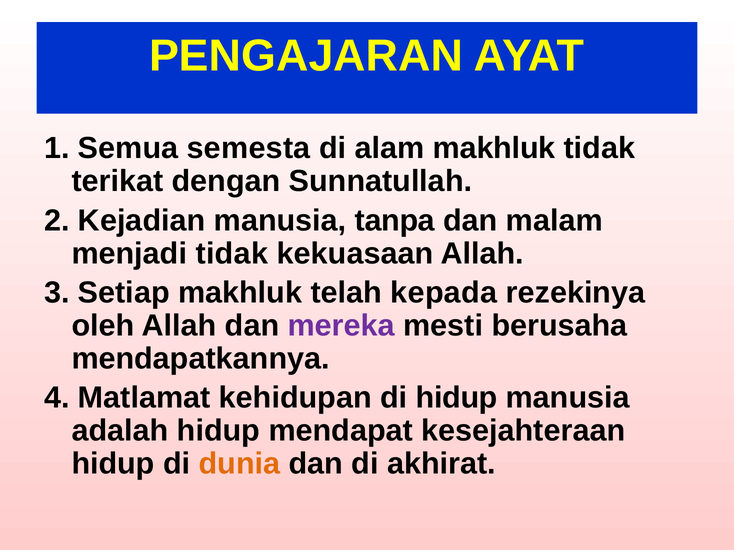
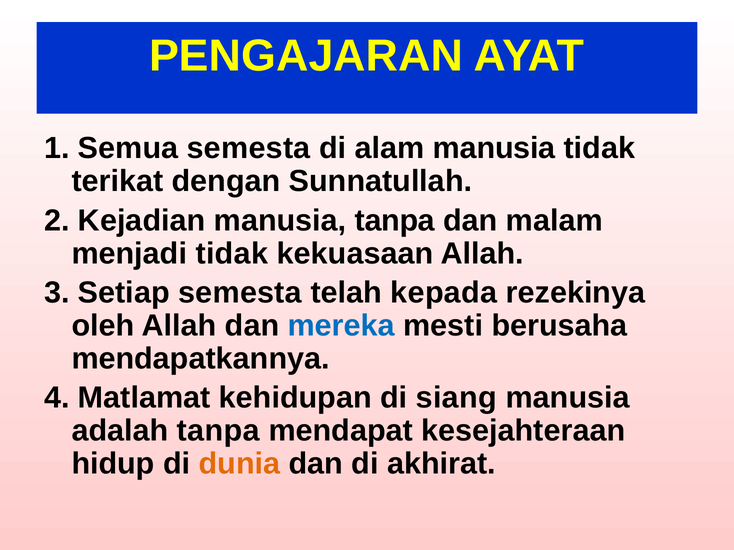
alam makhluk: makhluk -> manusia (494, 148)
Setiap makhluk: makhluk -> semesta (240, 293)
mereka colour: purple -> blue (341, 326)
di hidup: hidup -> siang (456, 398)
adalah hidup: hidup -> tanpa (218, 431)
